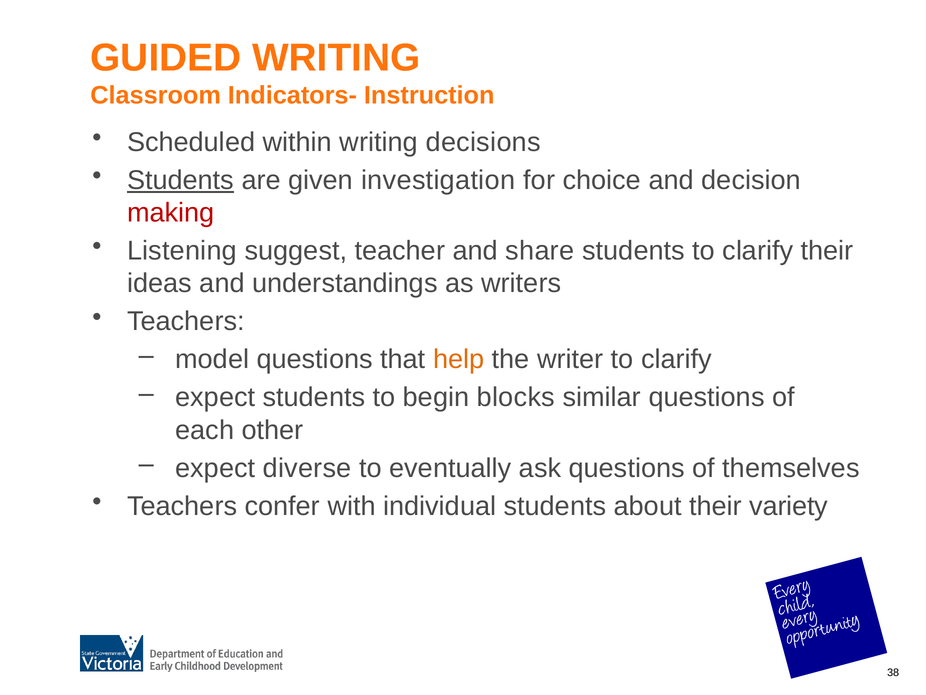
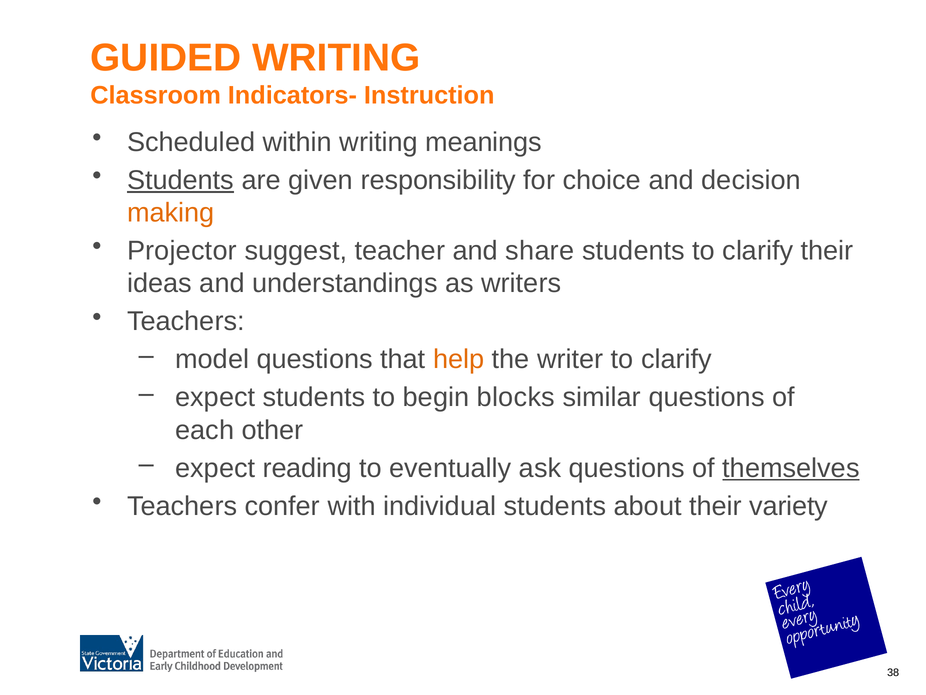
decisions: decisions -> meanings (483, 142)
investigation: investigation -> responsibility (438, 180)
making colour: red -> orange (171, 213)
Listening: Listening -> Projector (182, 251)
diverse: diverse -> reading (307, 468)
themselves underline: none -> present (791, 468)
